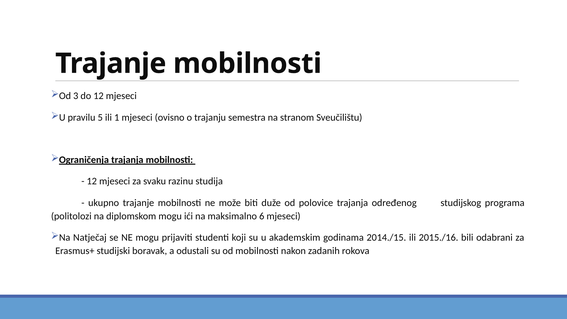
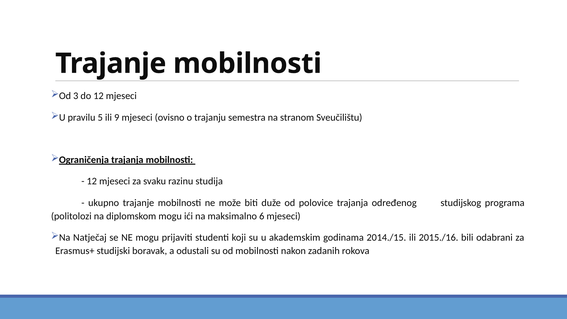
1: 1 -> 9 (117, 117)
